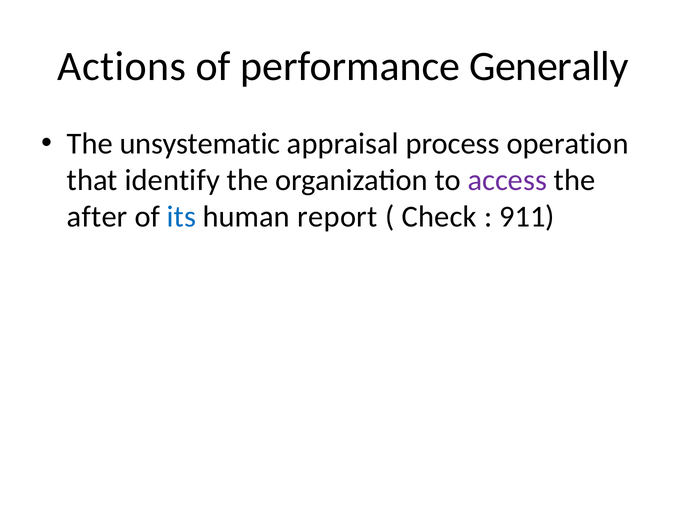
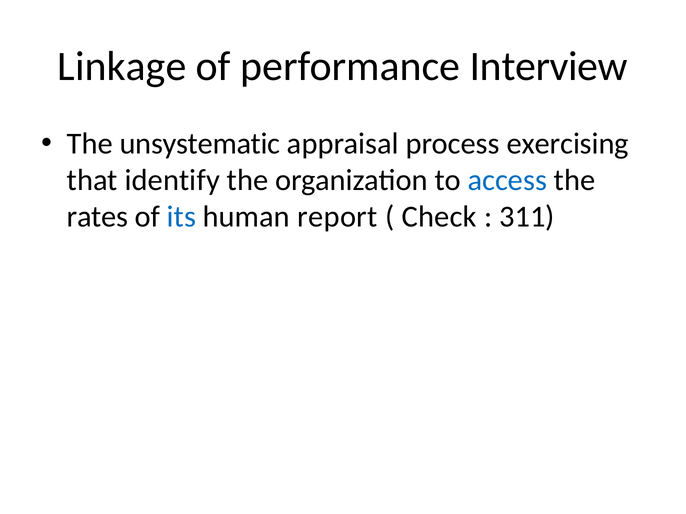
Actions: Actions -> Linkage (122, 66)
Generally: Generally -> Interview (549, 66)
operation: operation -> exercising (568, 144)
access colour: purple -> blue (507, 181)
after: after -> rates (97, 217)
911: 911 -> 311 (527, 217)
